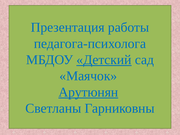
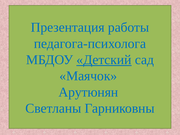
Арутюнян underline: present -> none (88, 92)
